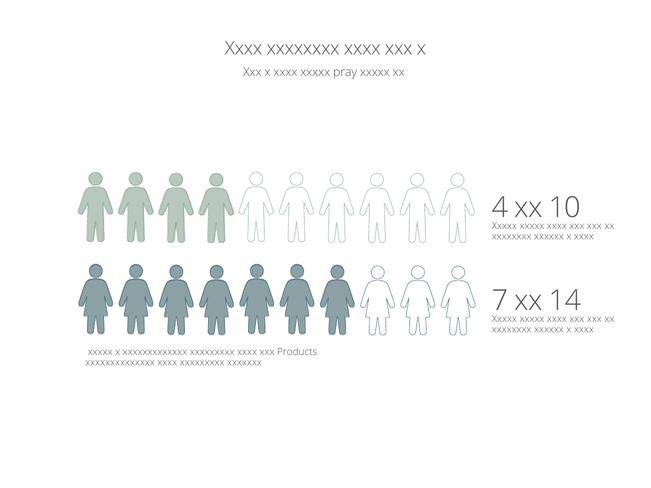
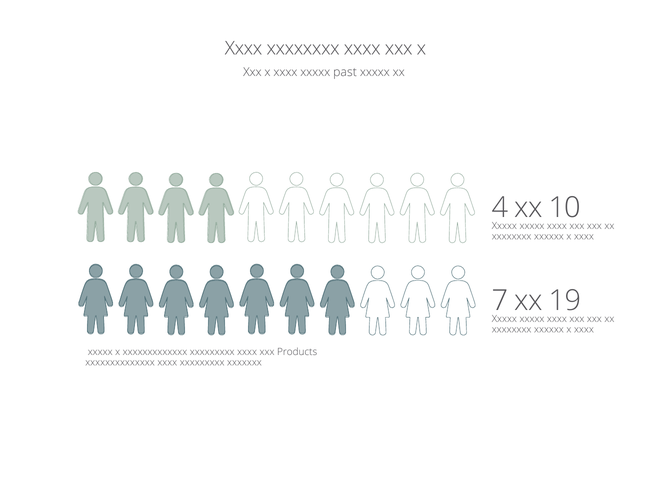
pray: pray -> past (345, 73)
14: 14 -> 19 (565, 301)
